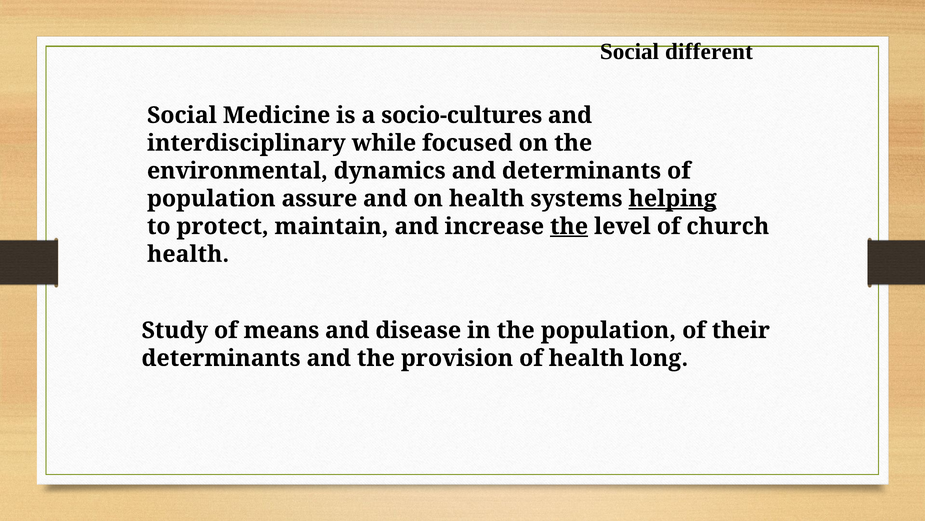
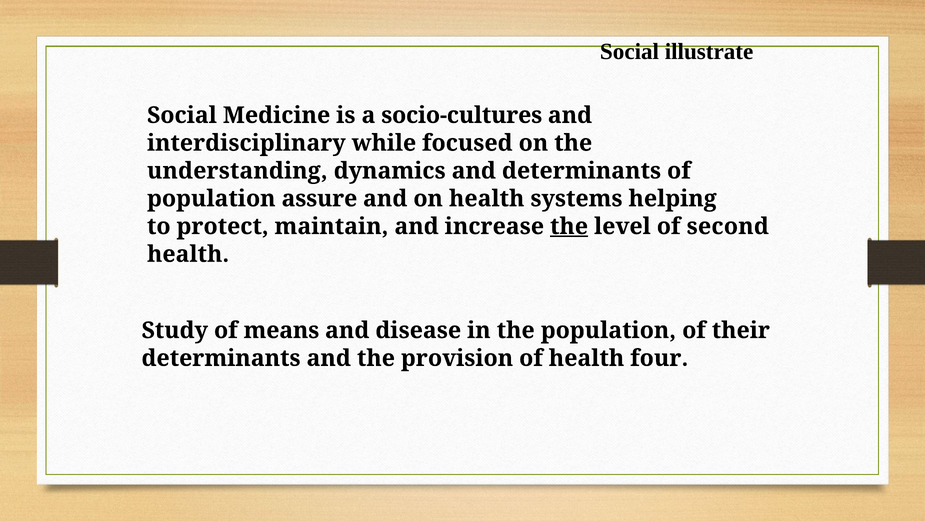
different: different -> illustrate (709, 51)
environmental: environmental -> understanding (237, 171)
helping underline: present -> none (673, 198)
church: church -> second (728, 226)
long: long -> four (659, 358)
